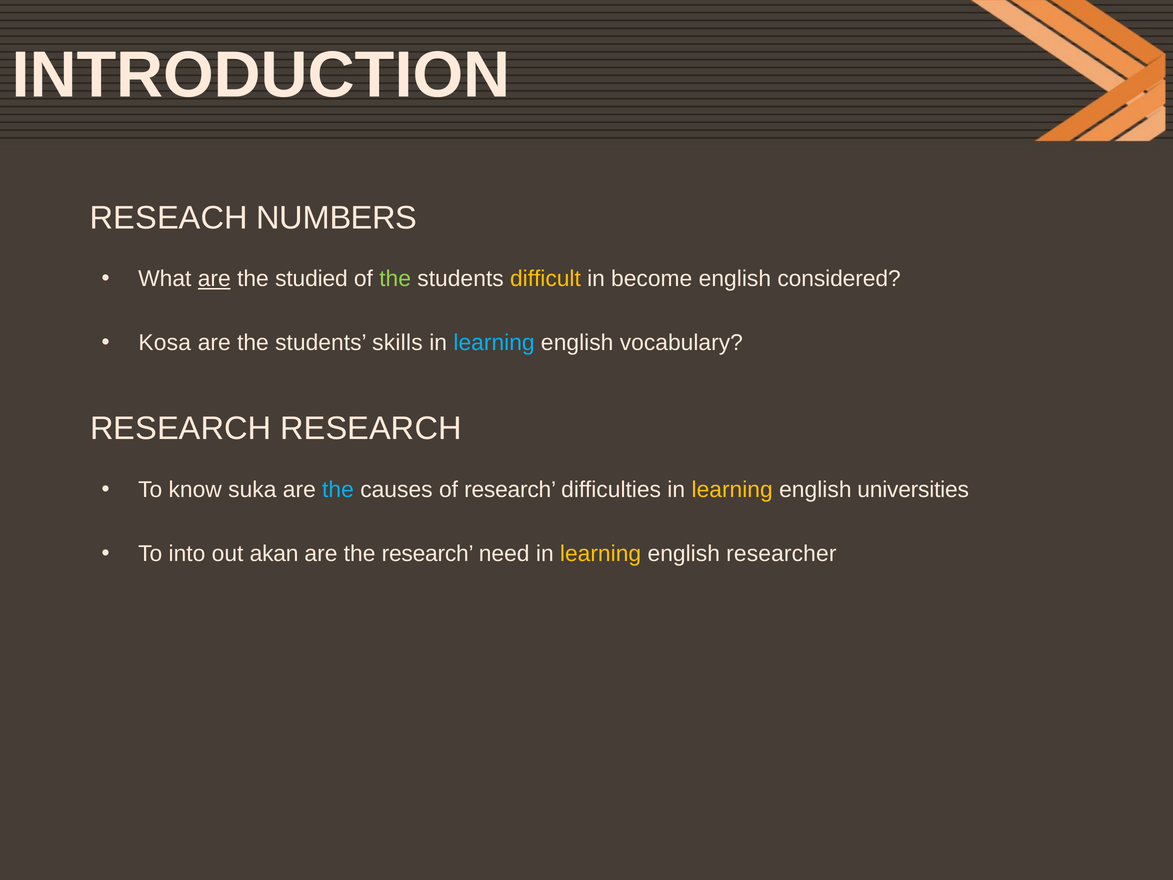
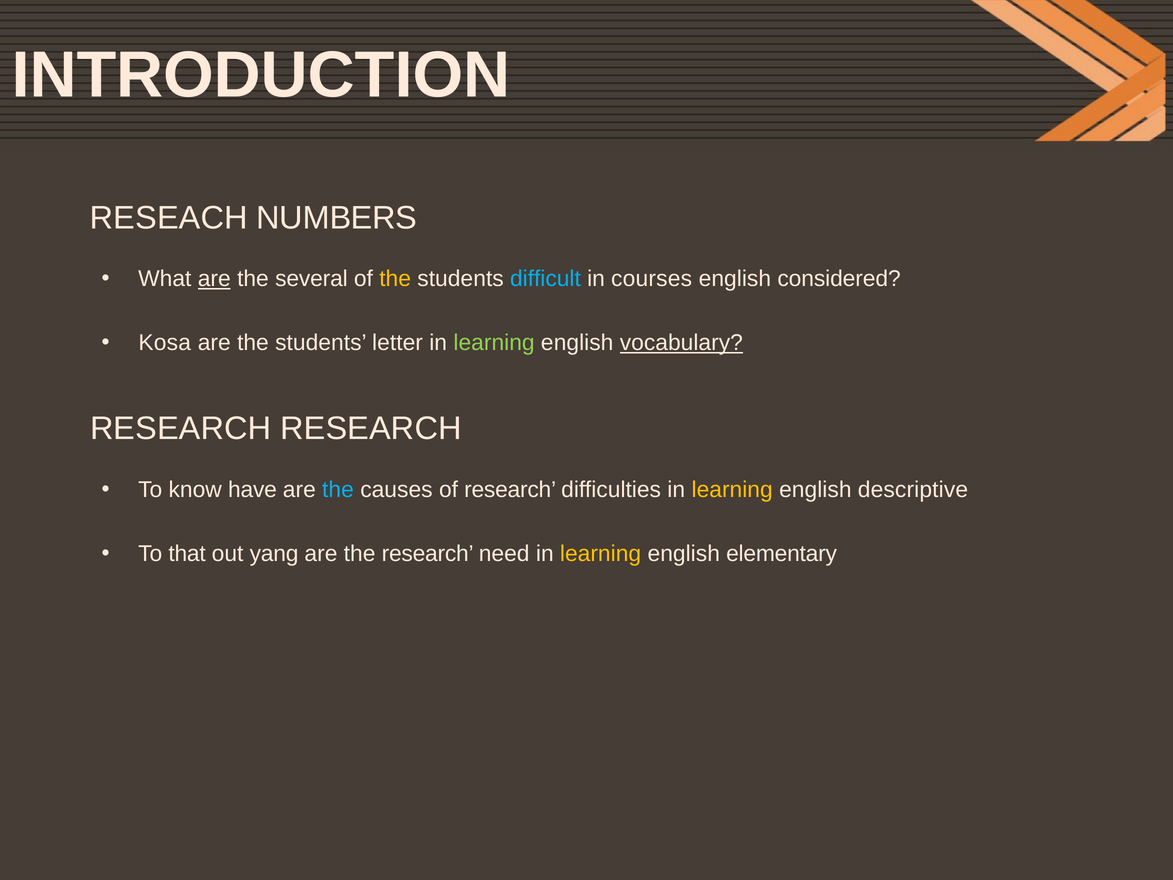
studied: studied -> several (311, 279)
the colour: light green -> yellow (395, 279)
difficult colour: yellow -> light blue (545, 279)
become: become -> courses (652, 279)
skills: skills -> letter (398, 343)
learning colour: light blue -> light green (494, 343)
vocabulary underline: none -> present (681, 343)
suka: suka -> have (252, 490)
universities: universities -> descriptive (913, 490)
into: into -> that (187, 554)
akan: akan -> yang (274, 554)
researcher: researcher -> elementary (782, 554)
